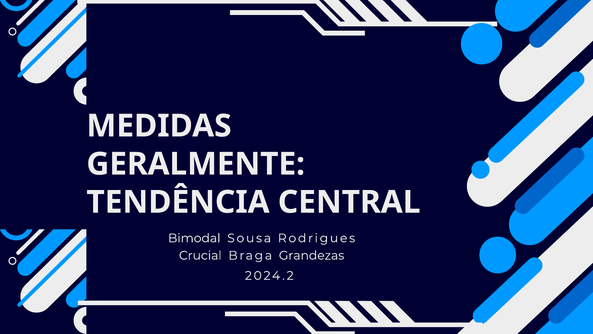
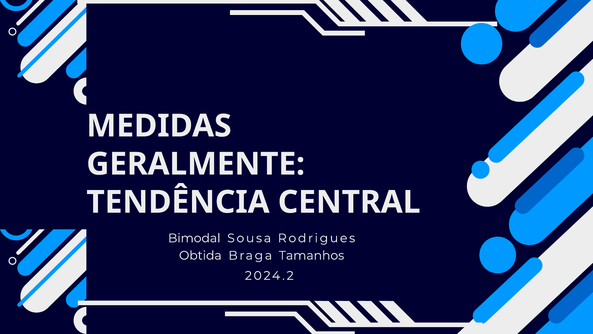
Crucial: Crucial -> Obtida (200, 255)
Grandezas: Grandezas -> Tamanhos (312, 255)
